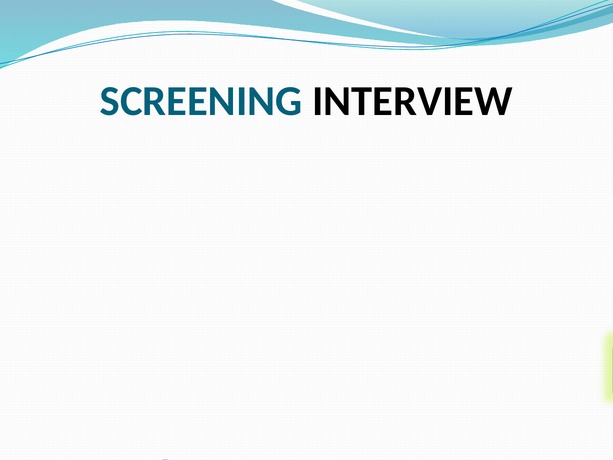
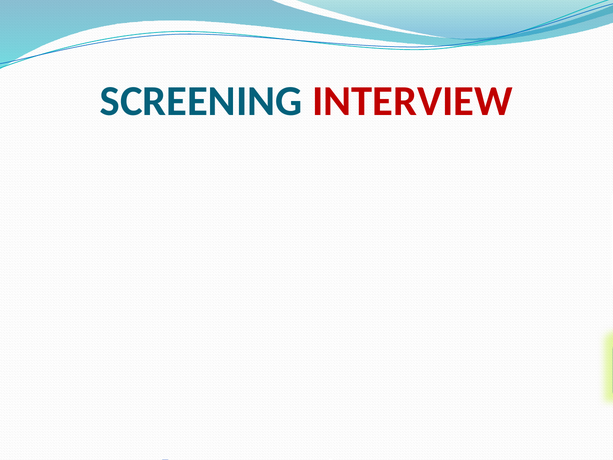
INTERVIEW colour: black -> red (412, 101)
